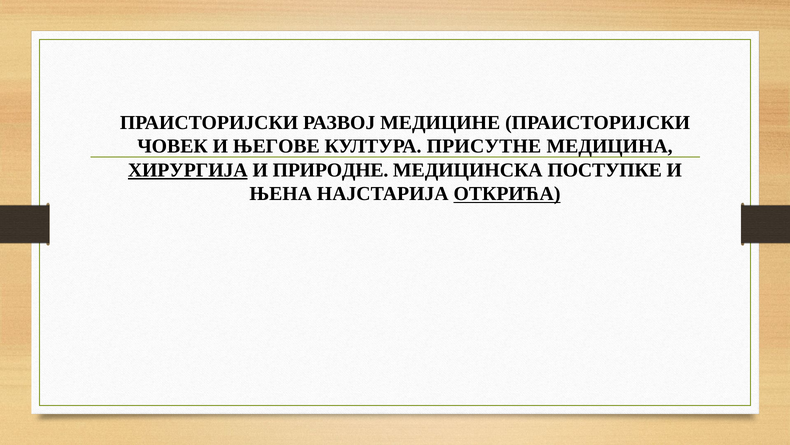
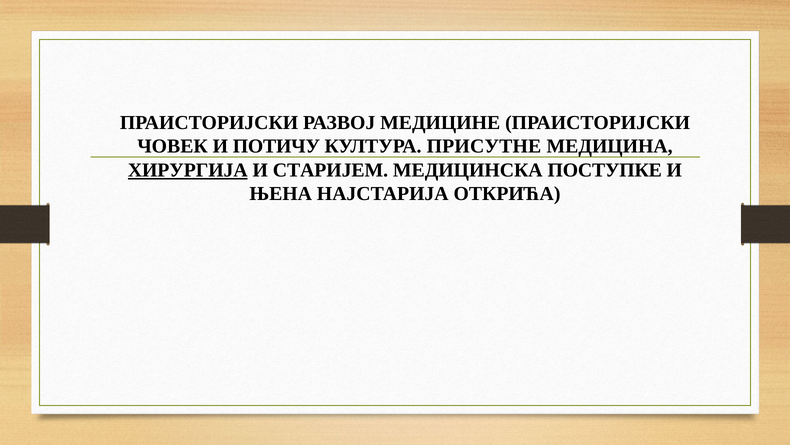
ЊЕГОВЕ: ЊЕГОВЕ -> ПОТИЧУ (276, 146)
ПРИРОДНЕ: ПРИРОДНЕ -> СТАРИЈЕМ (330, 170)
ОТКРИЋА underline: present -> none (507, 194)
